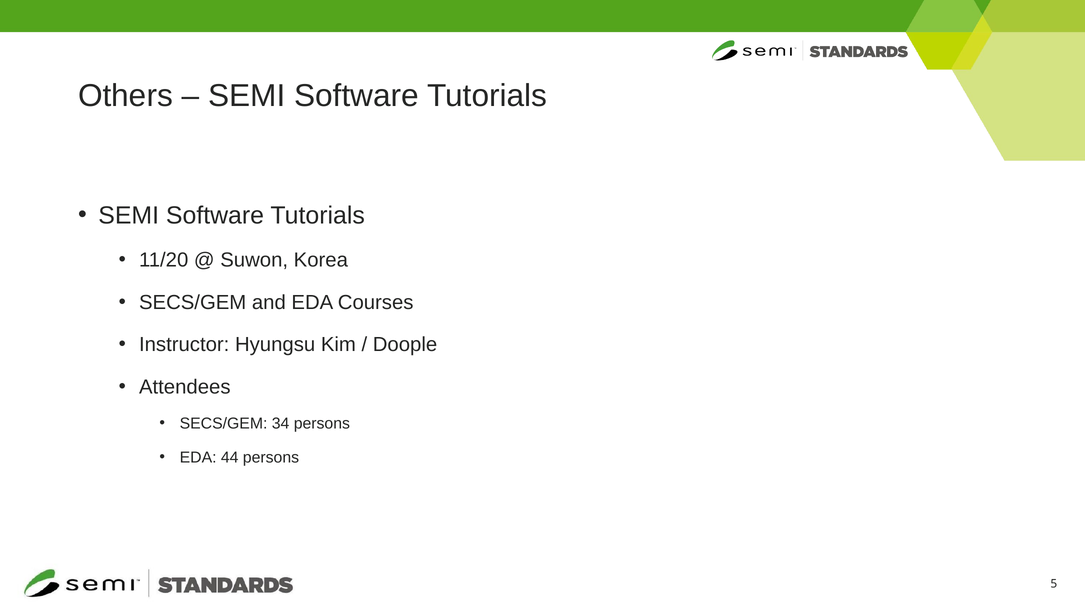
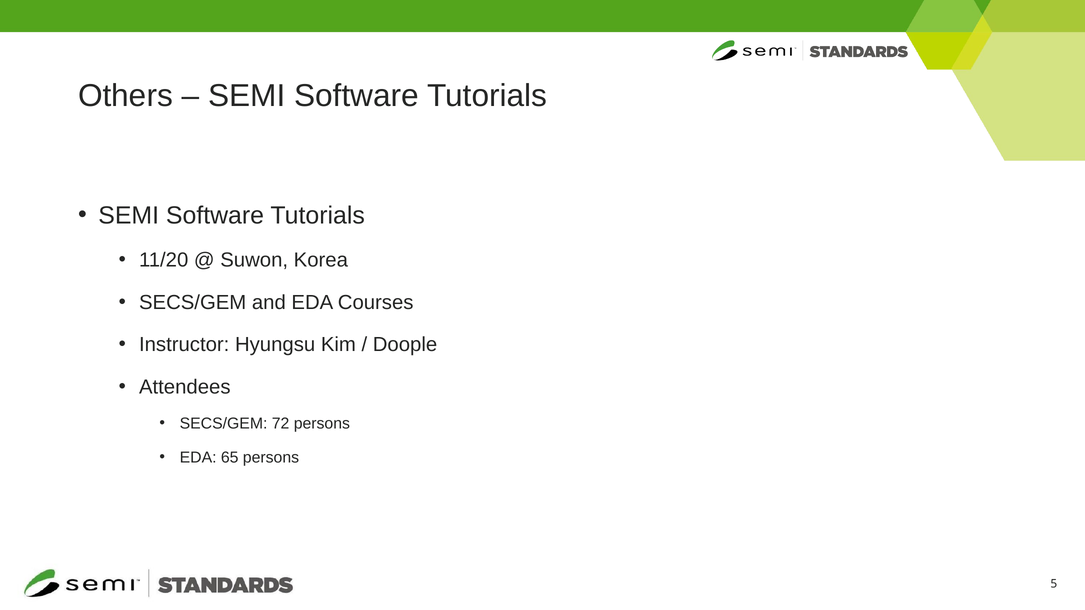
34: 34 -> 72 (281, 424)
44: 44 -> 65 (230, 458)
